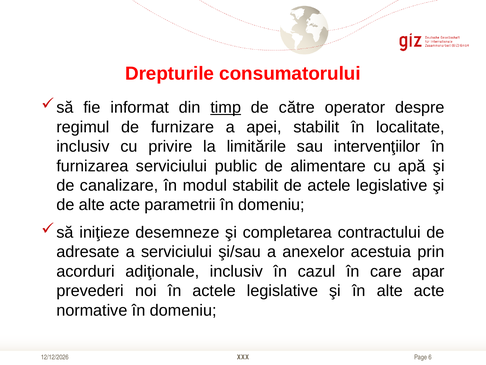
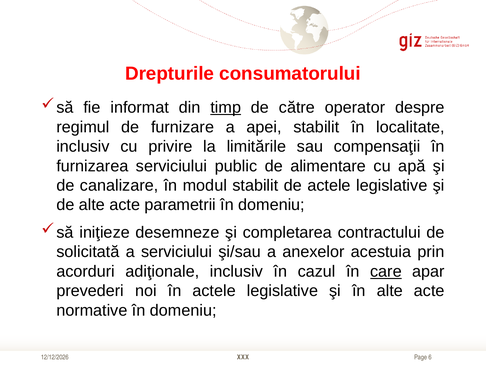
intervenţiilor: intervenţiilor -> compensaţii (377, 146)
adresate: adresate -> solicitată (88, 252)
care underline: none -> present (386, 271)
